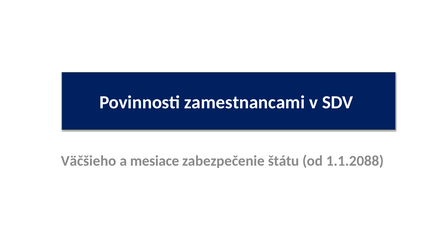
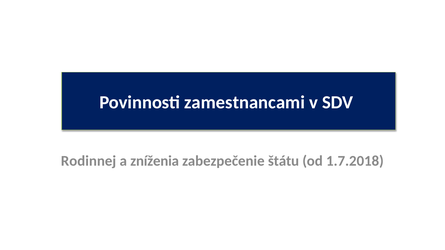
Väčšieho: Väčšieho -> Rodinnej (89, 161)
mesiace: mesiace -> zníženia (155, 161)
1.1.2088: 1.1.2088 -> 1.7.2018 (355, 161)
